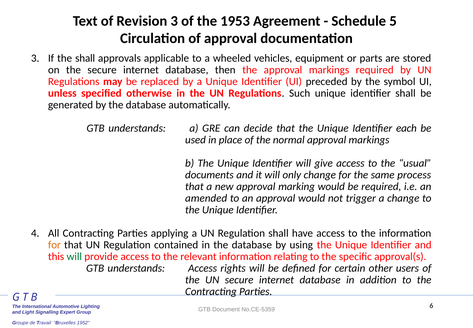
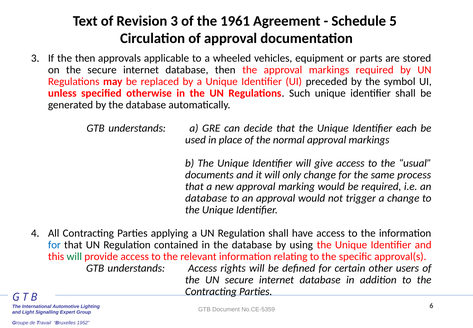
1953: 1953 -> 1961 (235, 21)
the shall: shall -> then (85, 58)
amended: amended -> database (206, 198)
for colour: orange -> blue (54, 244)
